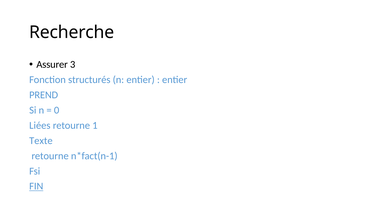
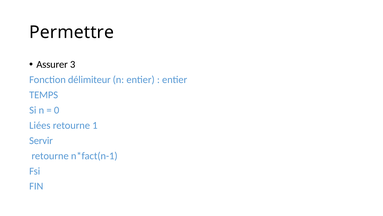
Recherche: Recherche -> Permettre (72, 32)
structurés: structurés -> délimiteur (89, 80)
PREND: PREND -> TEMPS (44, 95)
Texte: Texte -> Servir (41, 140)
FIN underline: present -> none (36, 186)
